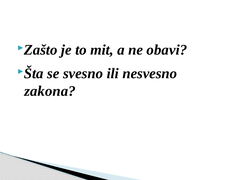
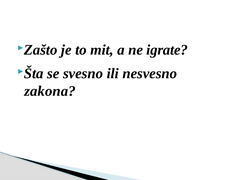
obavi: obavi -> igrate (167, 50)
